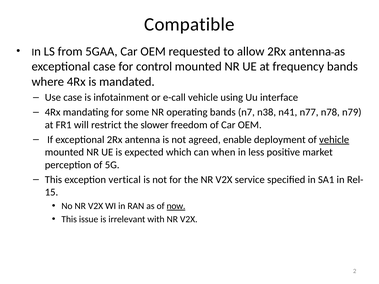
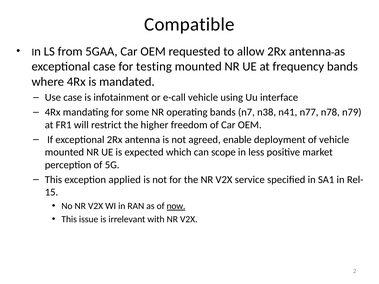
control: control -> testing (154, 67)
slower: slower -> higher (154, 125)
vehicle underline: present -> none (334, 140)
when: when -> scope (223, 152)
vertical: vertical -> applied (125, 180)
